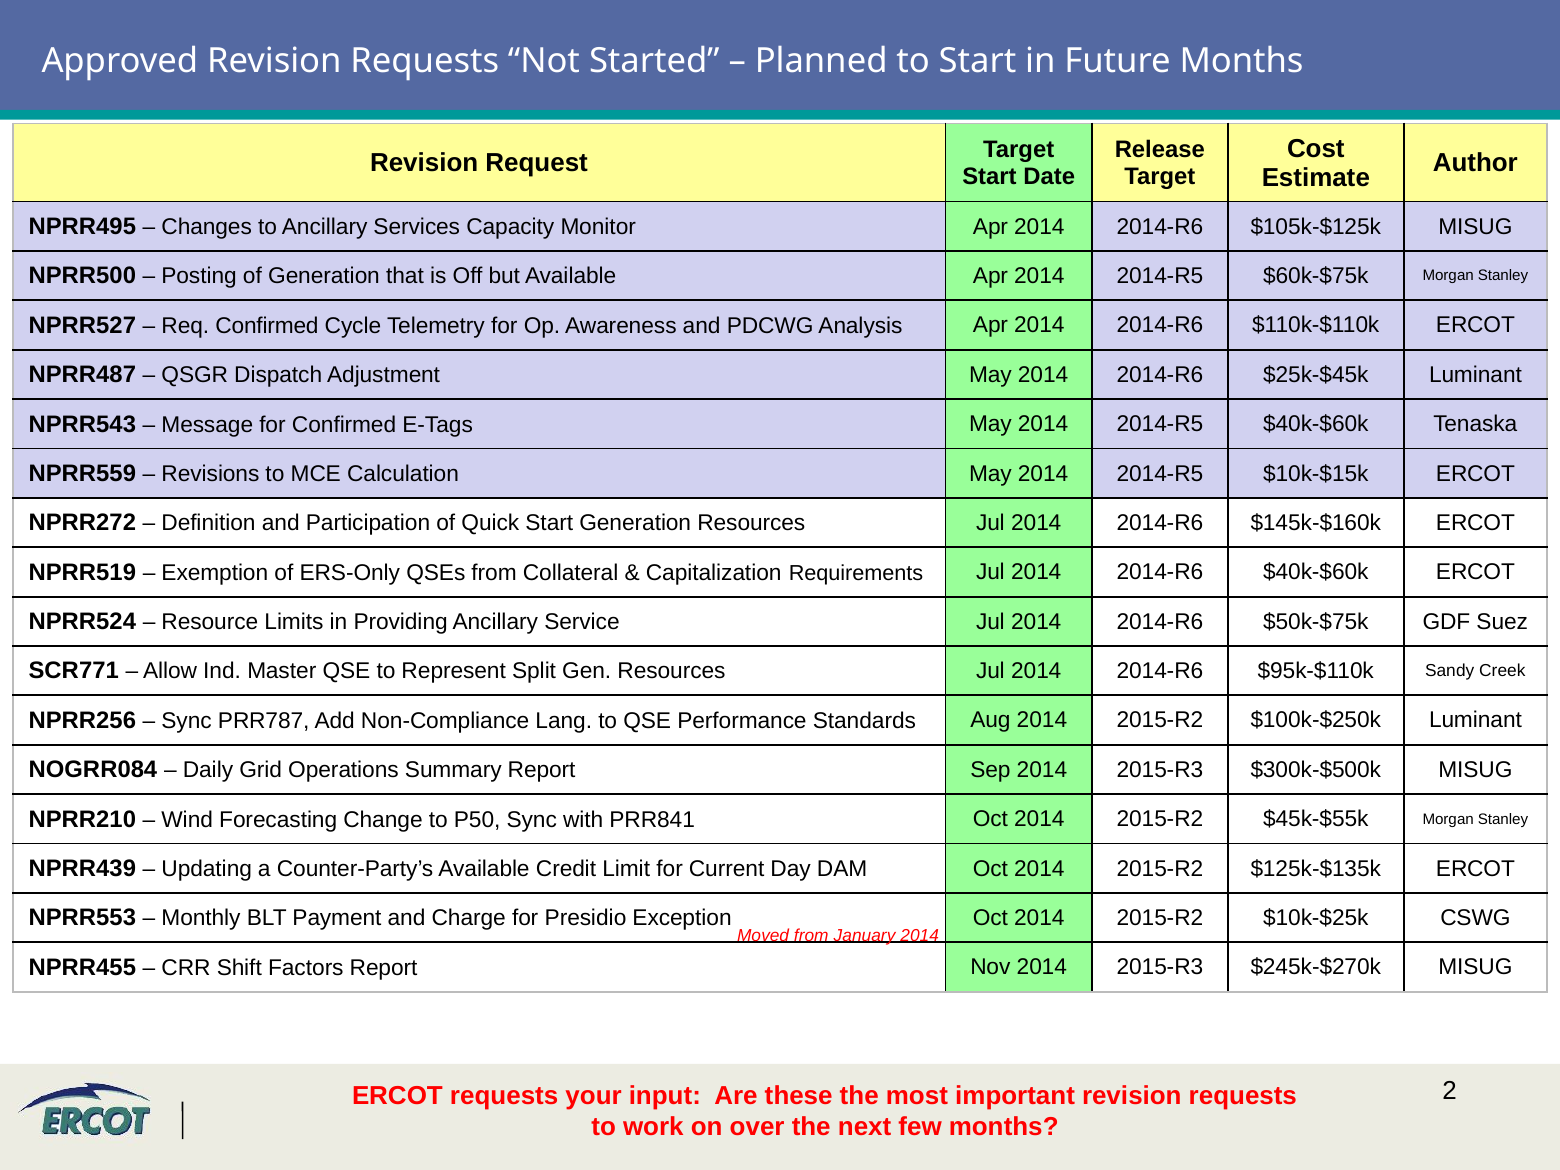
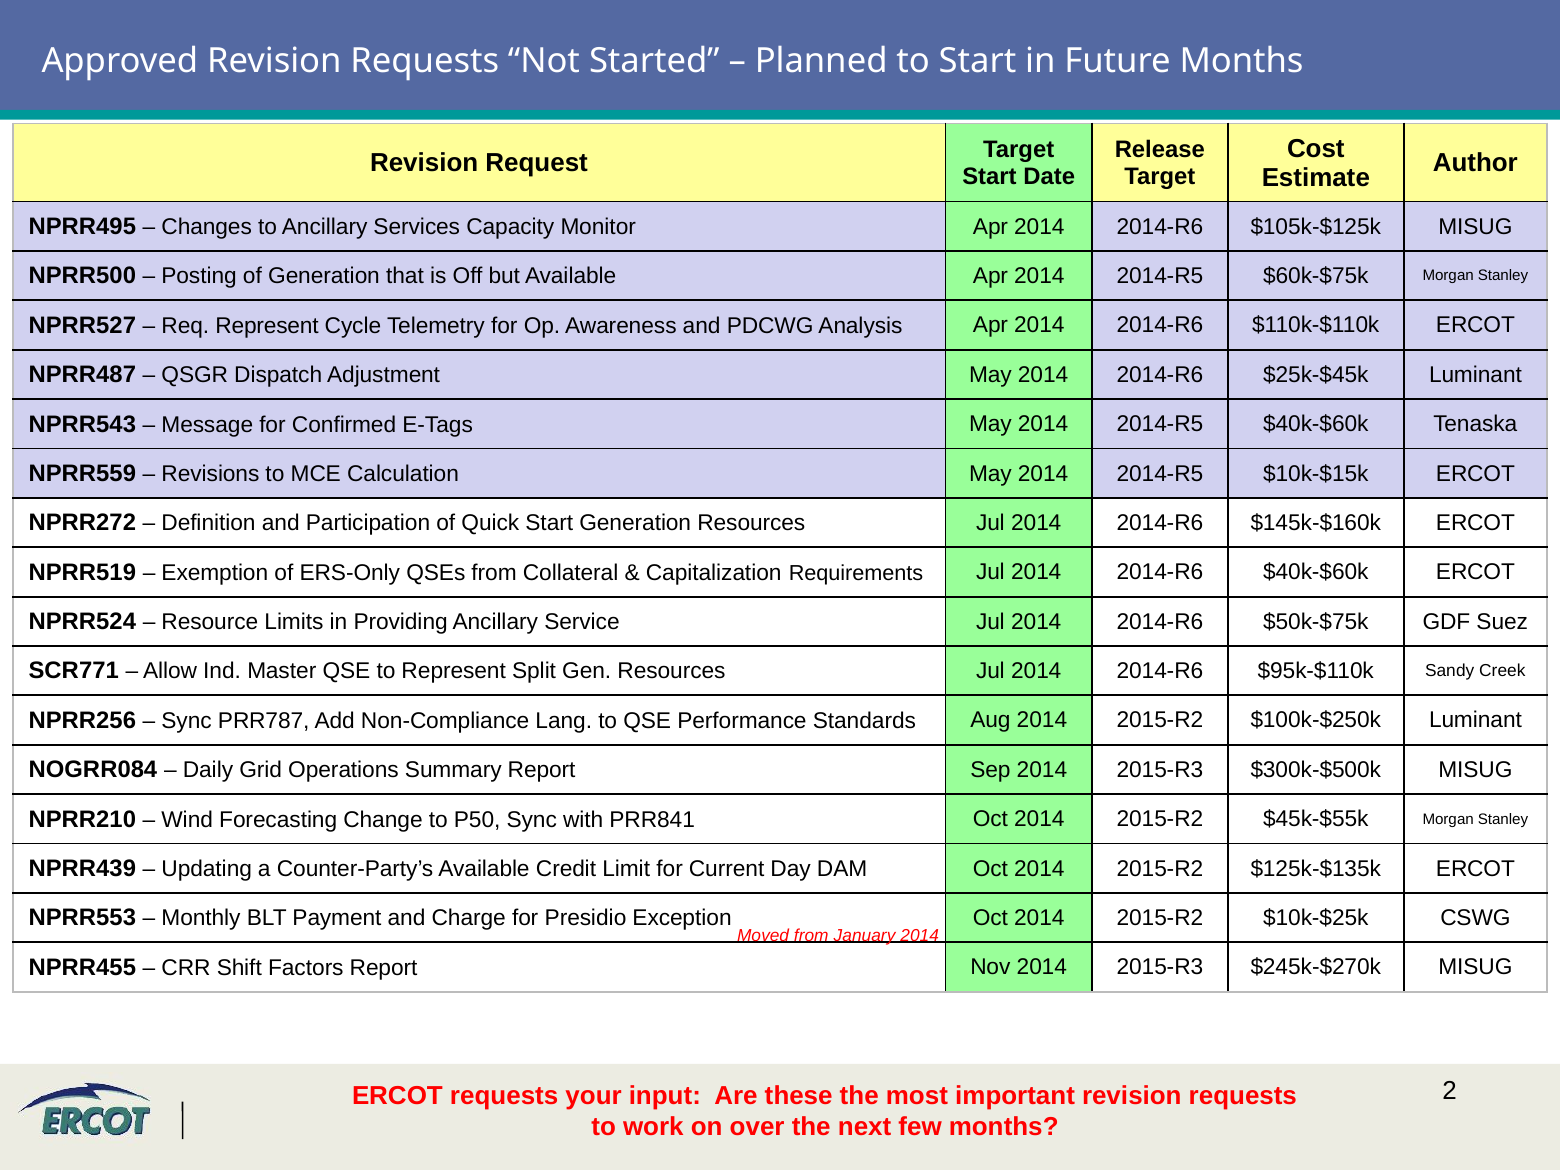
Req Confirmed: Confirmed -> Represent (267, 326)
